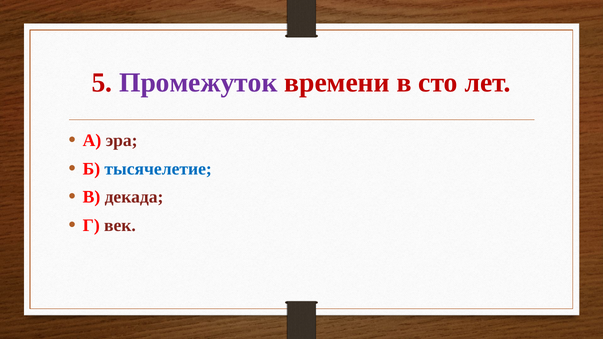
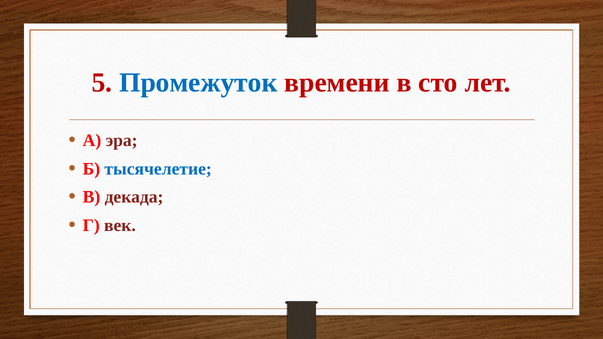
Промежуток colour: purple -> blue (198, 83)
